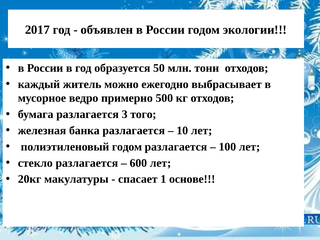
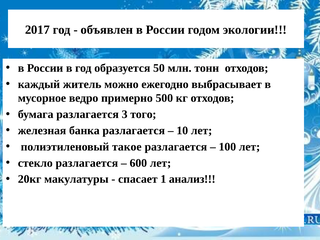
полиэтиленовый годом: годом -> такое (127, 147)
основе: основе -> анализ (192, 179)
